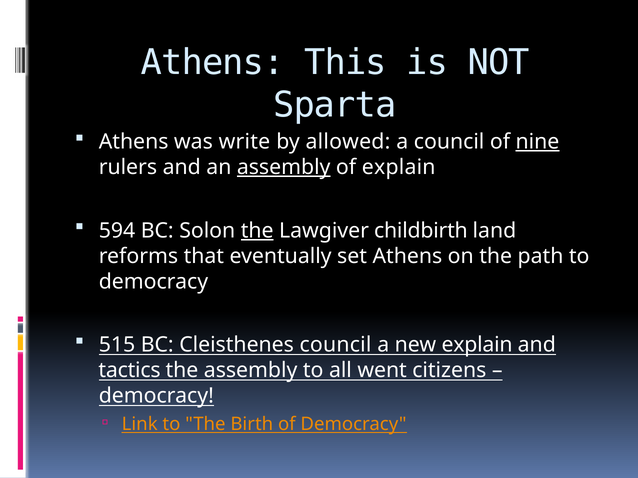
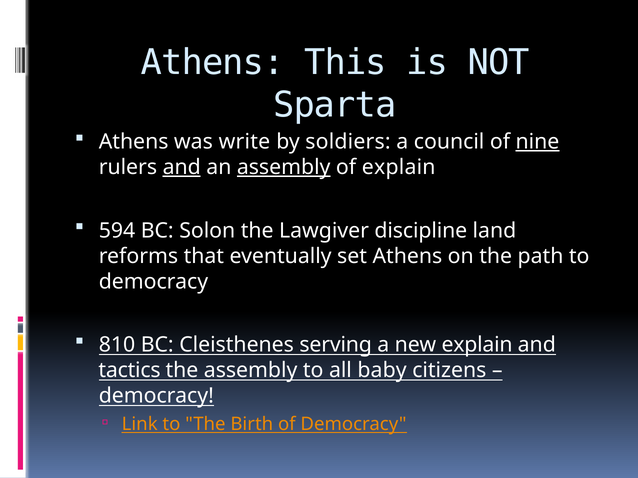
allowed: allowed -> soldiers (348, 142)
and underline: none -> present (182, 167)
the underline: present -> none (257, 231)
childbirth: childbirth -> discipline (421, 231)
515: 515 -> 810 (117, 345)
Cleisthenes council: council -> serving (336, 345)
went: went -> baby (382, 371)
